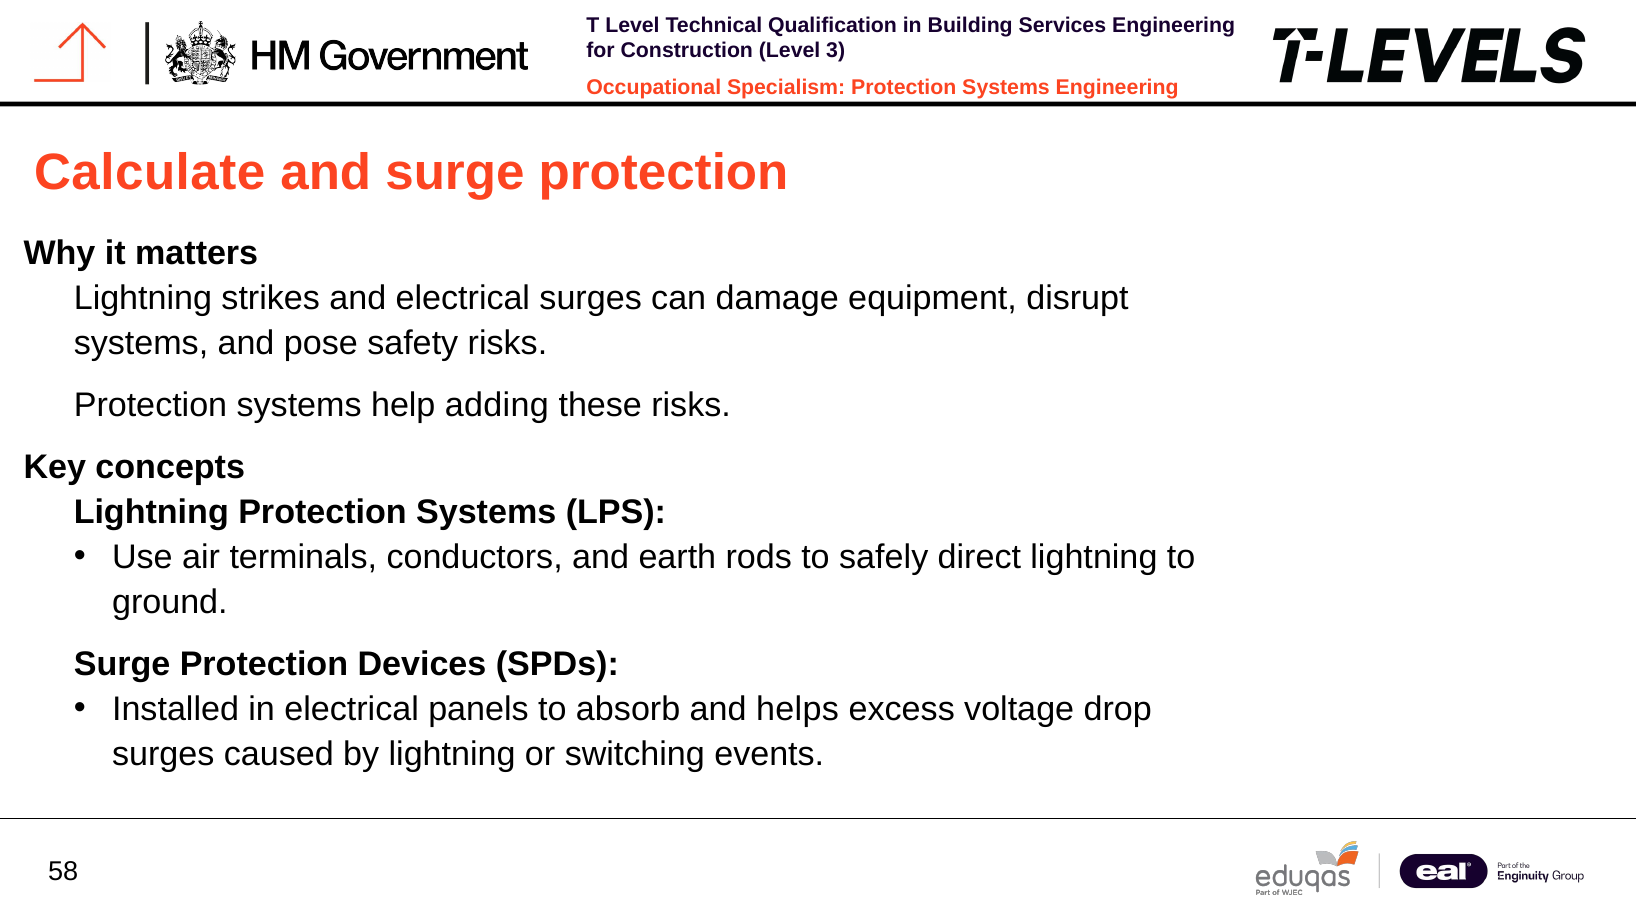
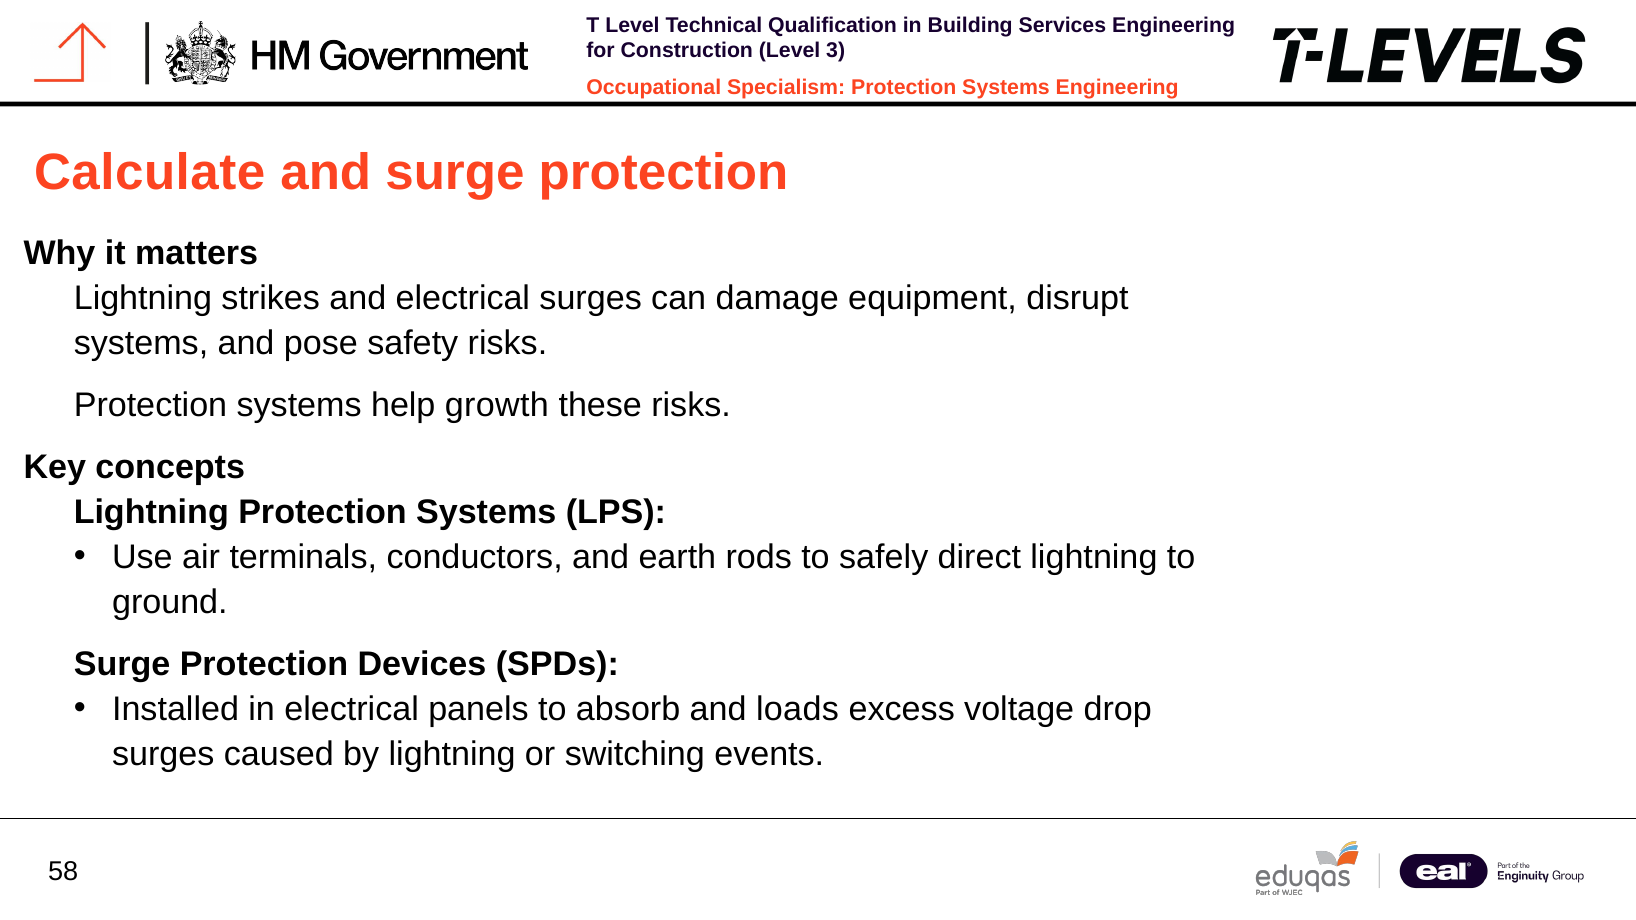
adding: adding -> growth (497, 405)
helps: helps -> loads (797, 709)
